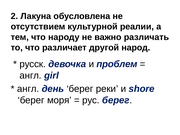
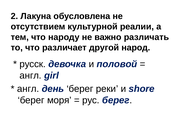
проблем: проблем -> половой (117, 64)
